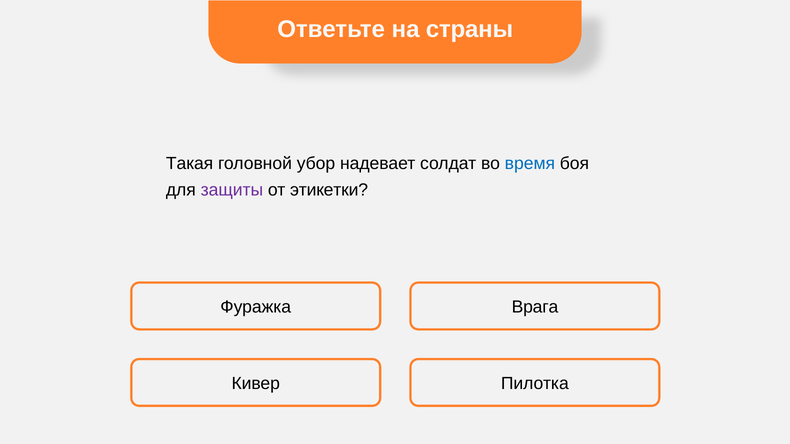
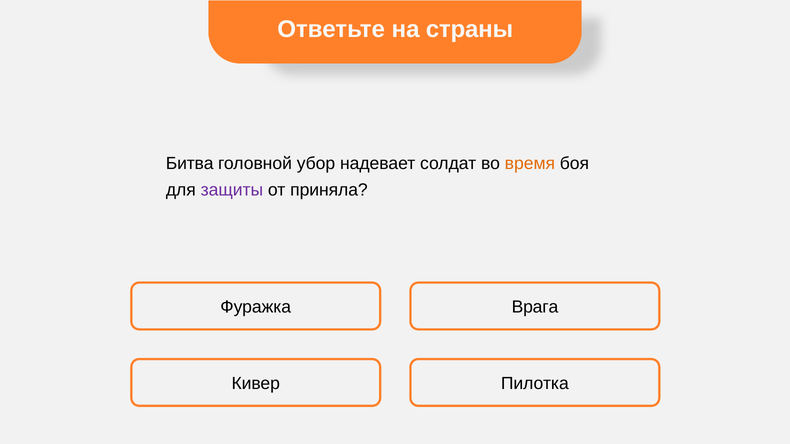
Такая: Такая -> Битва (190, 164)
время colour: blue -> orange (530, 164)
этикетки: этикетки -> приняла (329, 190)
